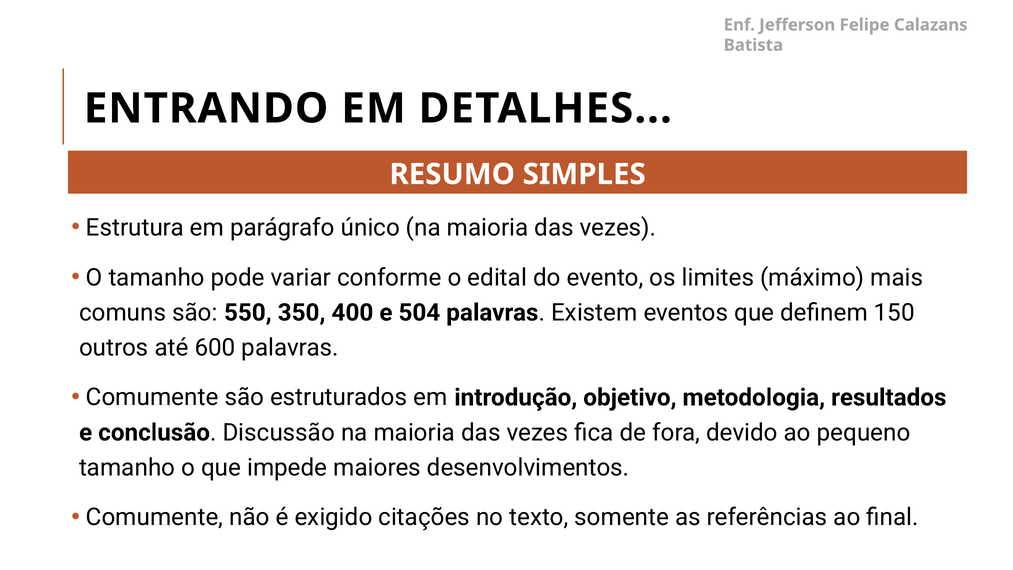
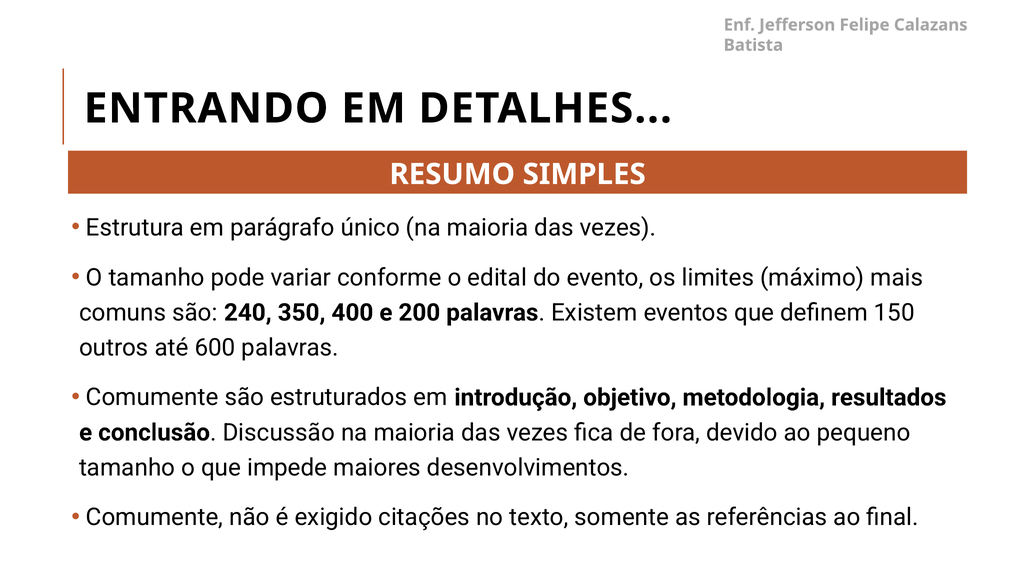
550: 550 -> 240 (248, 312)
504: 504 -> 200 (419, 312)
